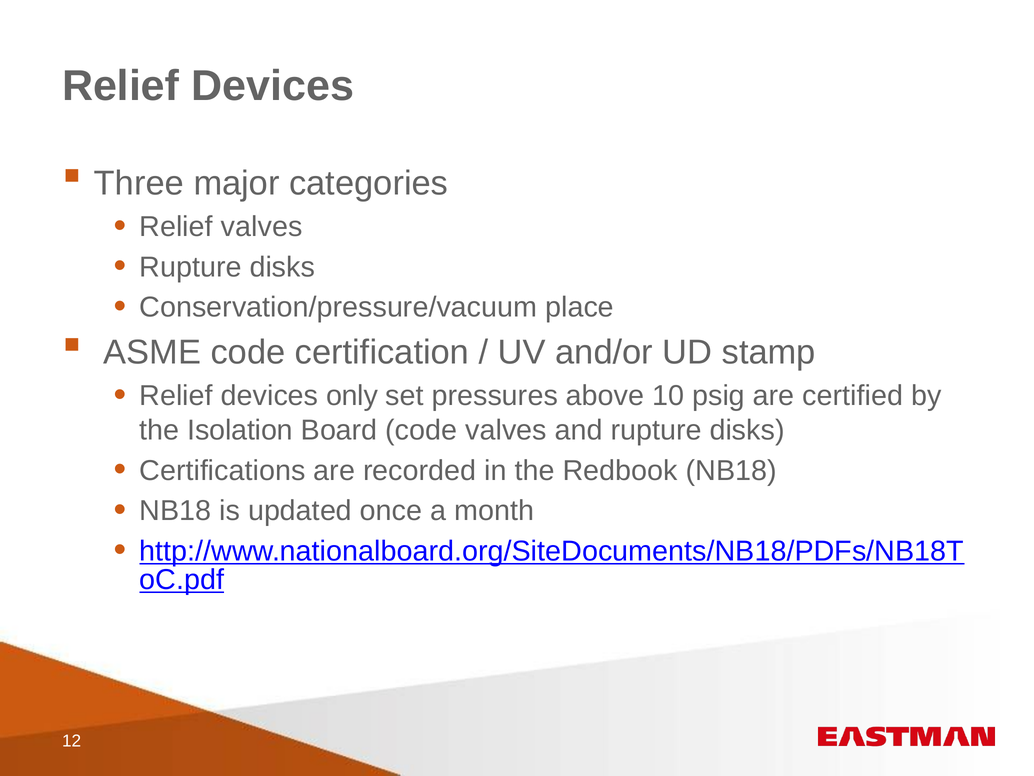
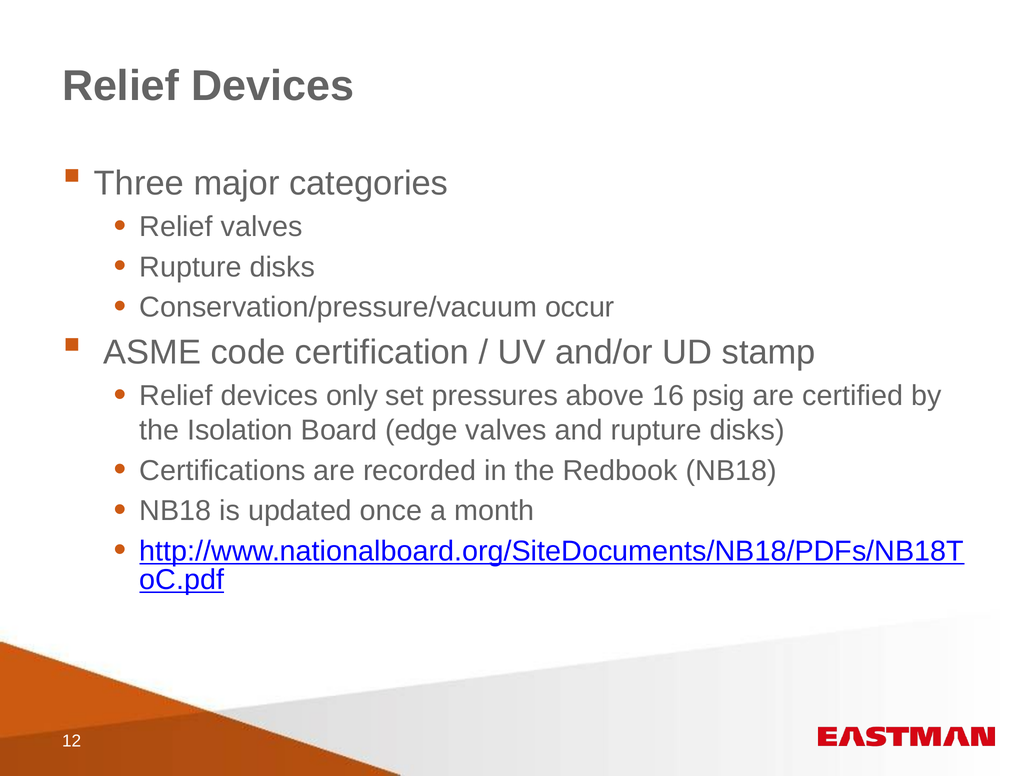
place: place -> occur (580, 307)
10: 10 -> 16 (668, 396)
Board code: code -> edge (421, 430)
